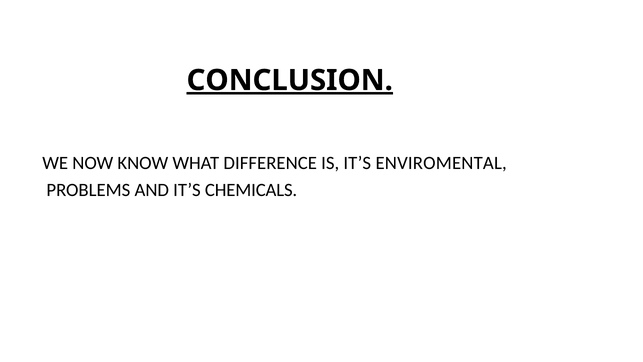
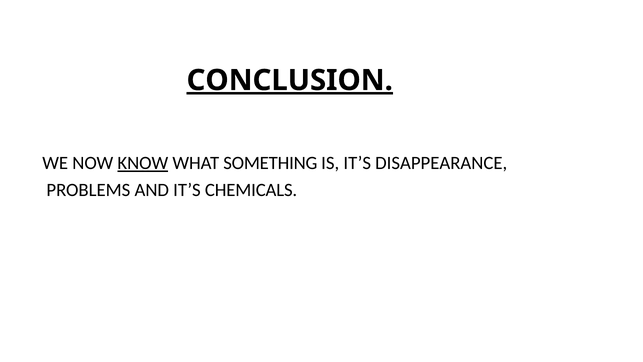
KNOW underline: none -> present (143, 163)
DIFFERENCE: DIFFERENCE -> SOMETHING (270, 163)
ENVIROMENTAL: ENVIROMENTAL -> DISAPPEARANCE (441, 163)
